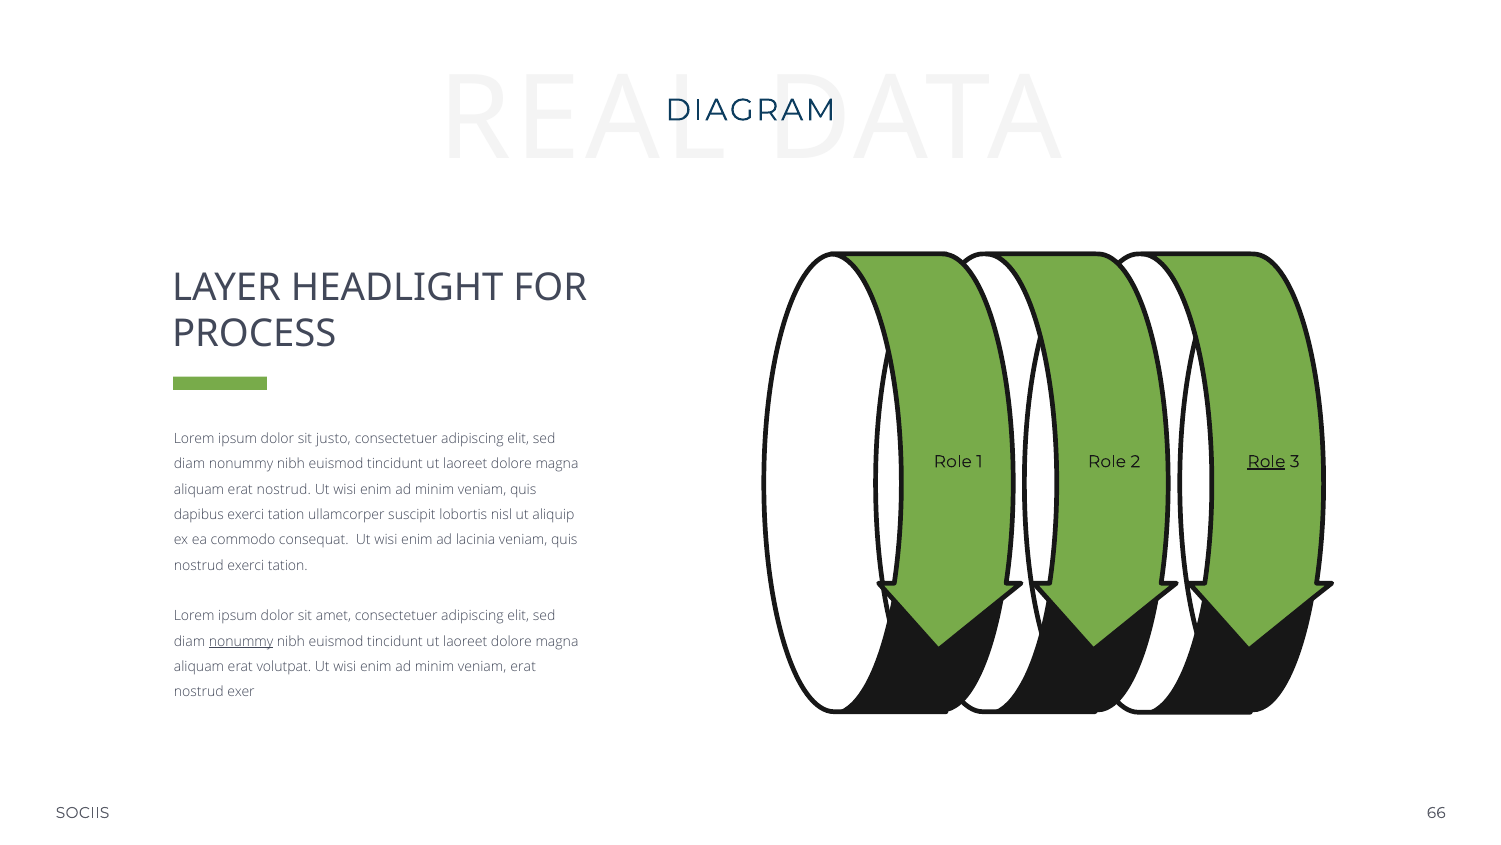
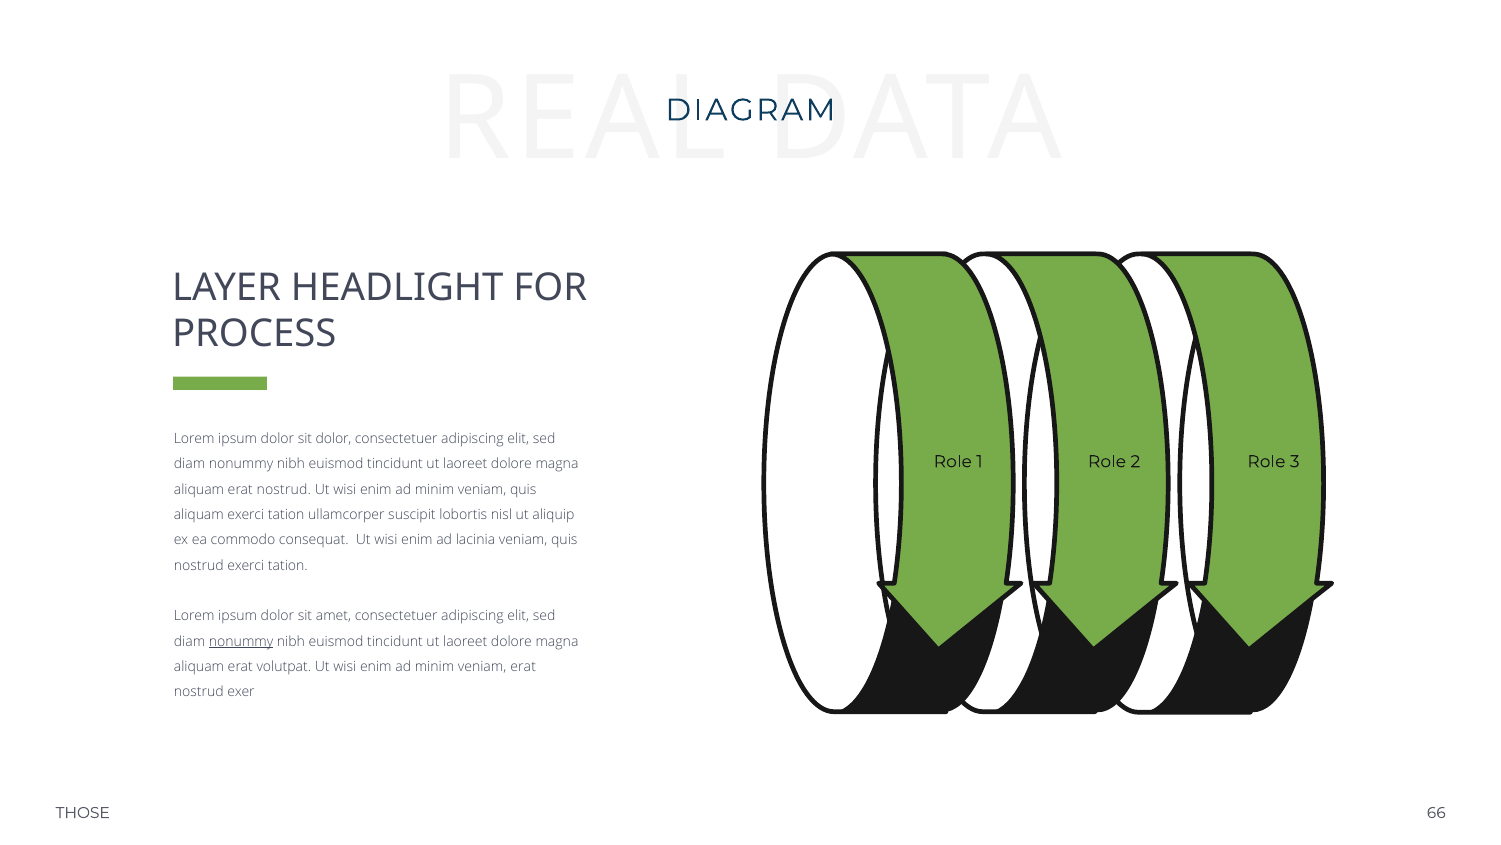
sit justo: justo -> dolor (334, 438)
Role underline: present -> none (1266, 461)
dapibus: dapibus -> aliquam (199, 514)
SOCIIS: SOCIIS -> THOSE (83, 812)
